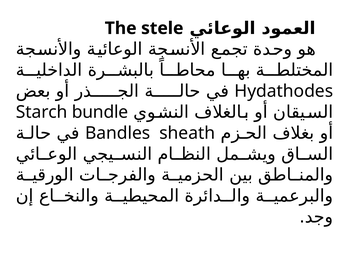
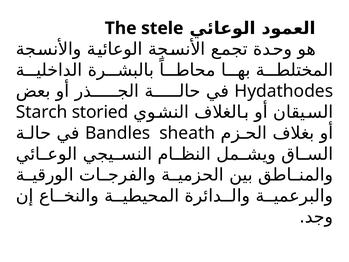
bundle: bundle -> storied (100, 112)
